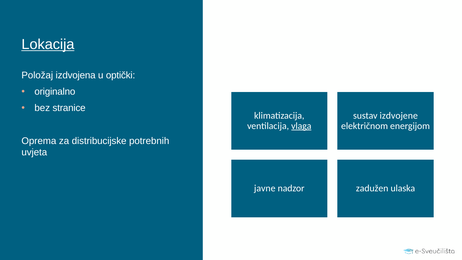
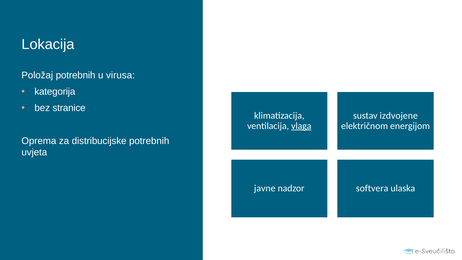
Lokacija underline: present -> none (48, 44)
Položaj izdvojena: izdvojena -> potrebnih (76, 75)
optički: optički -> virusa (120, 75)
originalno: originalno -> kategorija (55, 92)
zadužen: zadužen -> softvera (372, 188)
